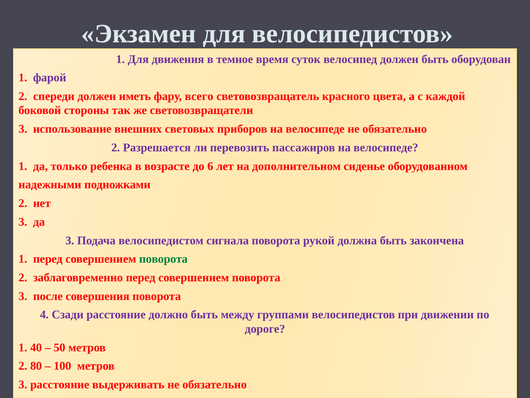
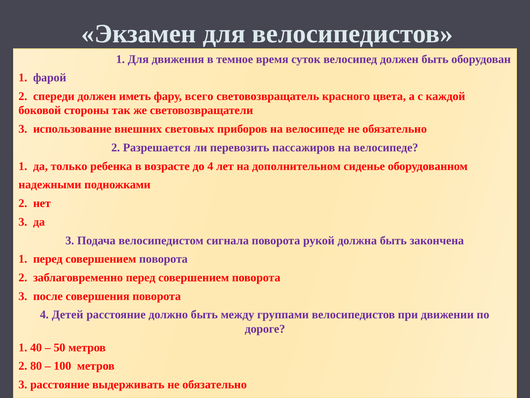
до 6: 6 -> 4 (210, 166)
поворота colour: green -> purple (163, 259)
Сзади: Сзади -> Детей (68, 314)
